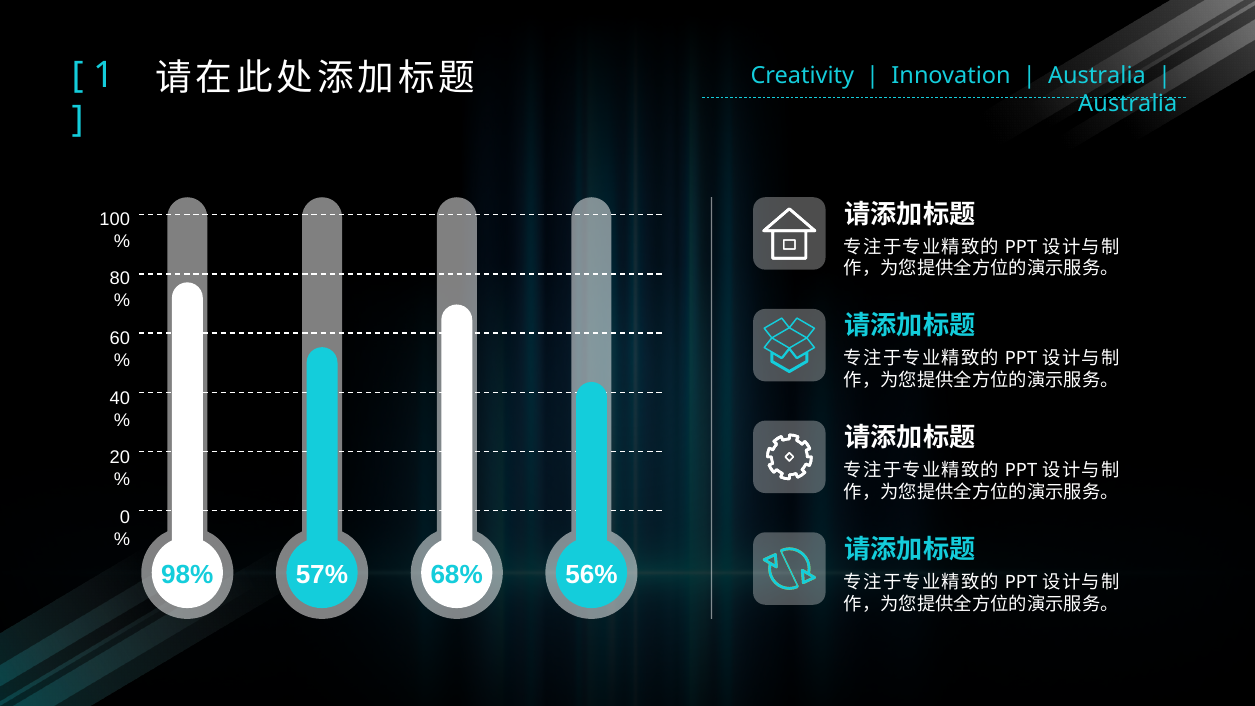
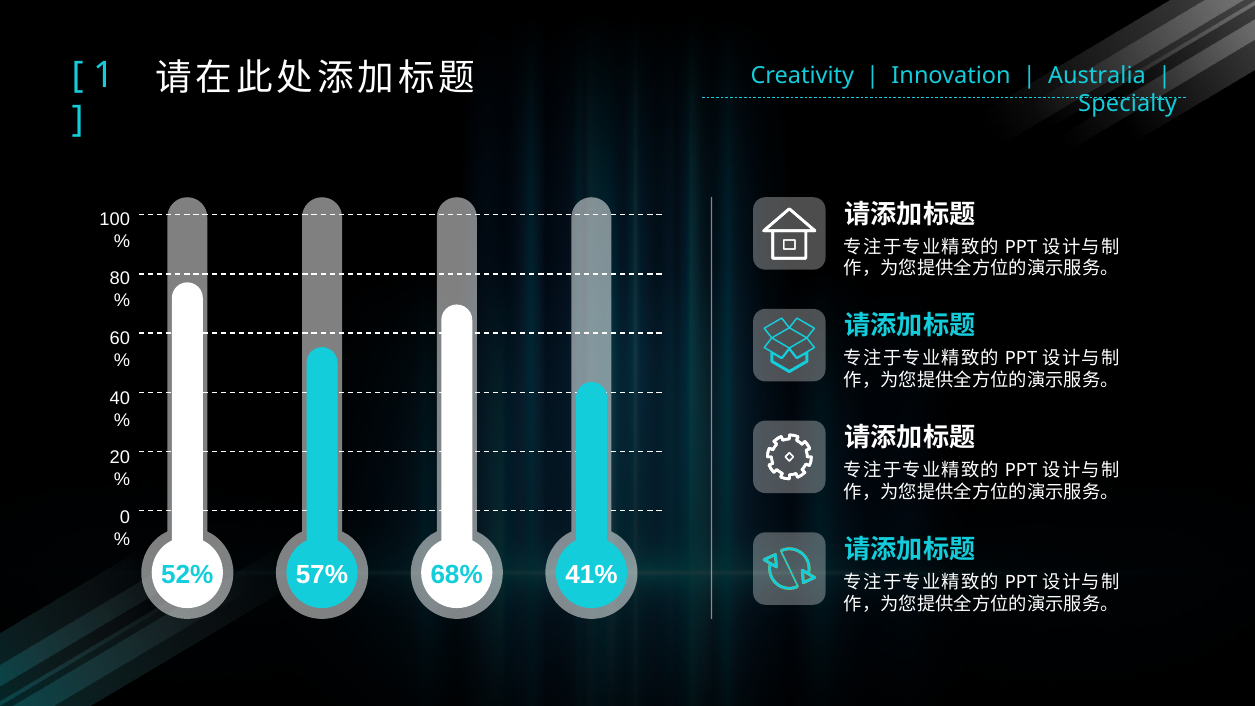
Australia: Australia -> Specialty (1128, 104)
98%: 98% -> 52% (187, 574)
56%: 56% -> 41% (591, 574)
